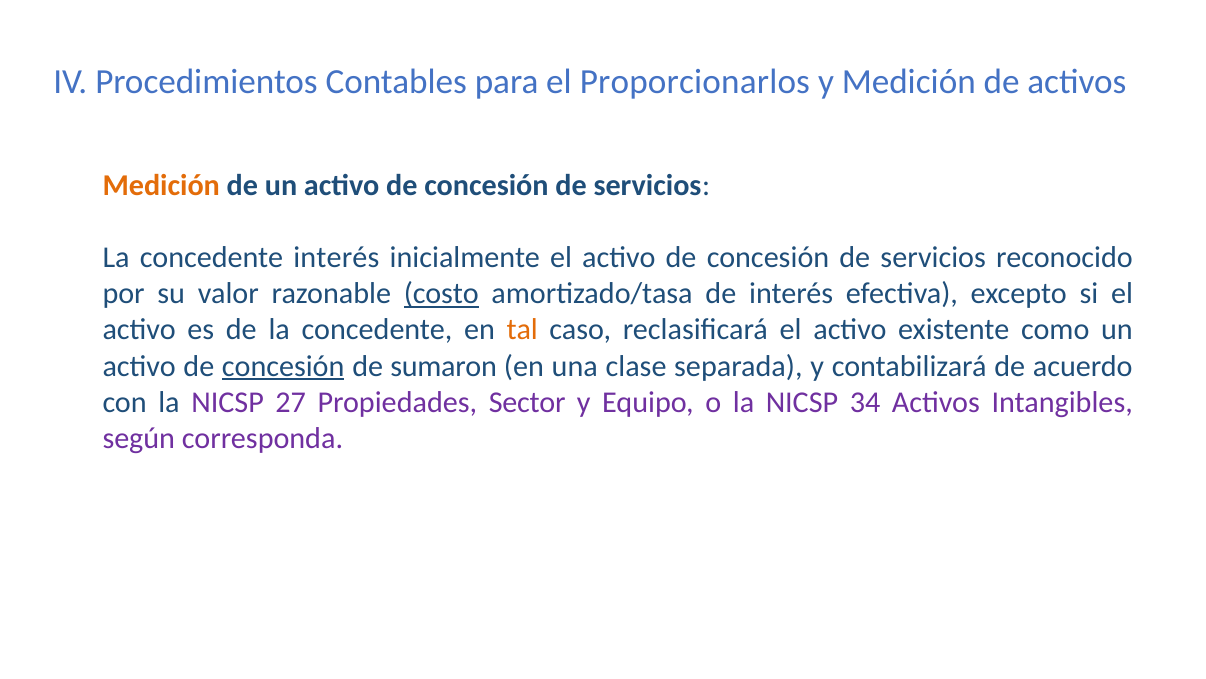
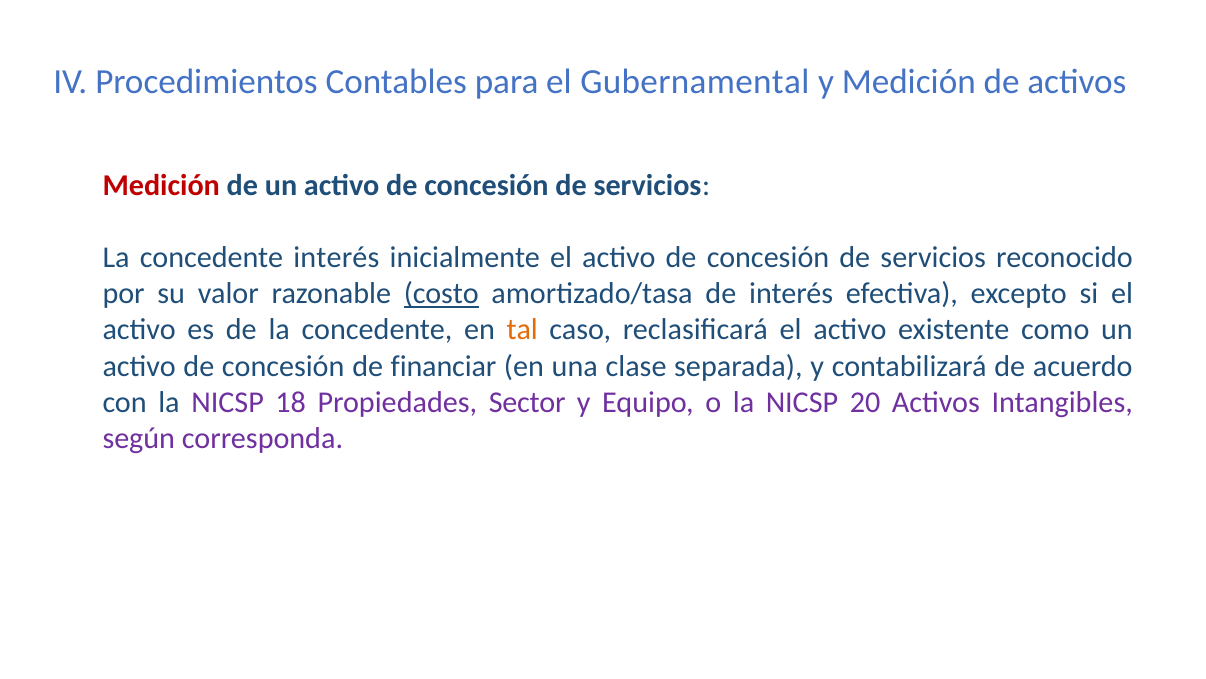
Proporcionarlos: Proporcionarlos -> Gubernamental (695, 82)
Medición colour: orange -> red (161, 185)
concesión underline: present -> none (283, 366)
sumaron: sumaron -> financiar (444, 366)
27: 27 -> 18 (291, 402)
34: 34 -> 20 (865, 402)
